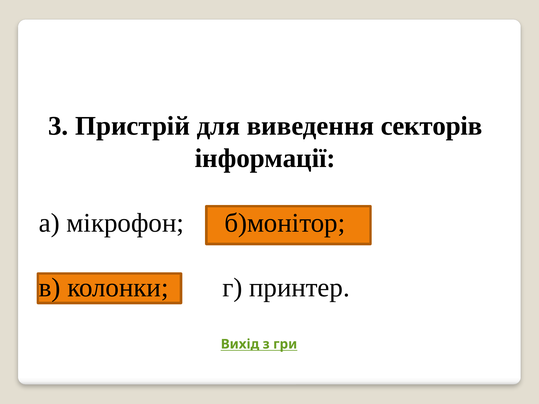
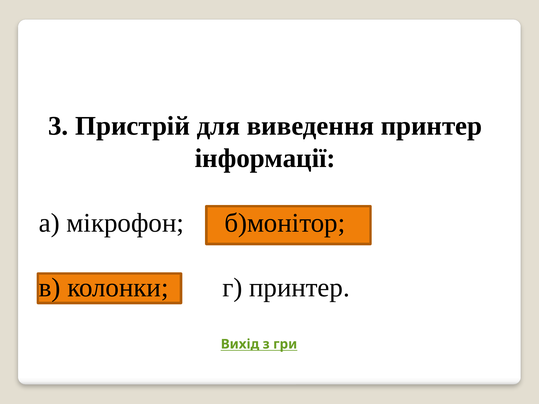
виведення секторів: секторів -> принтер (431, 126)
